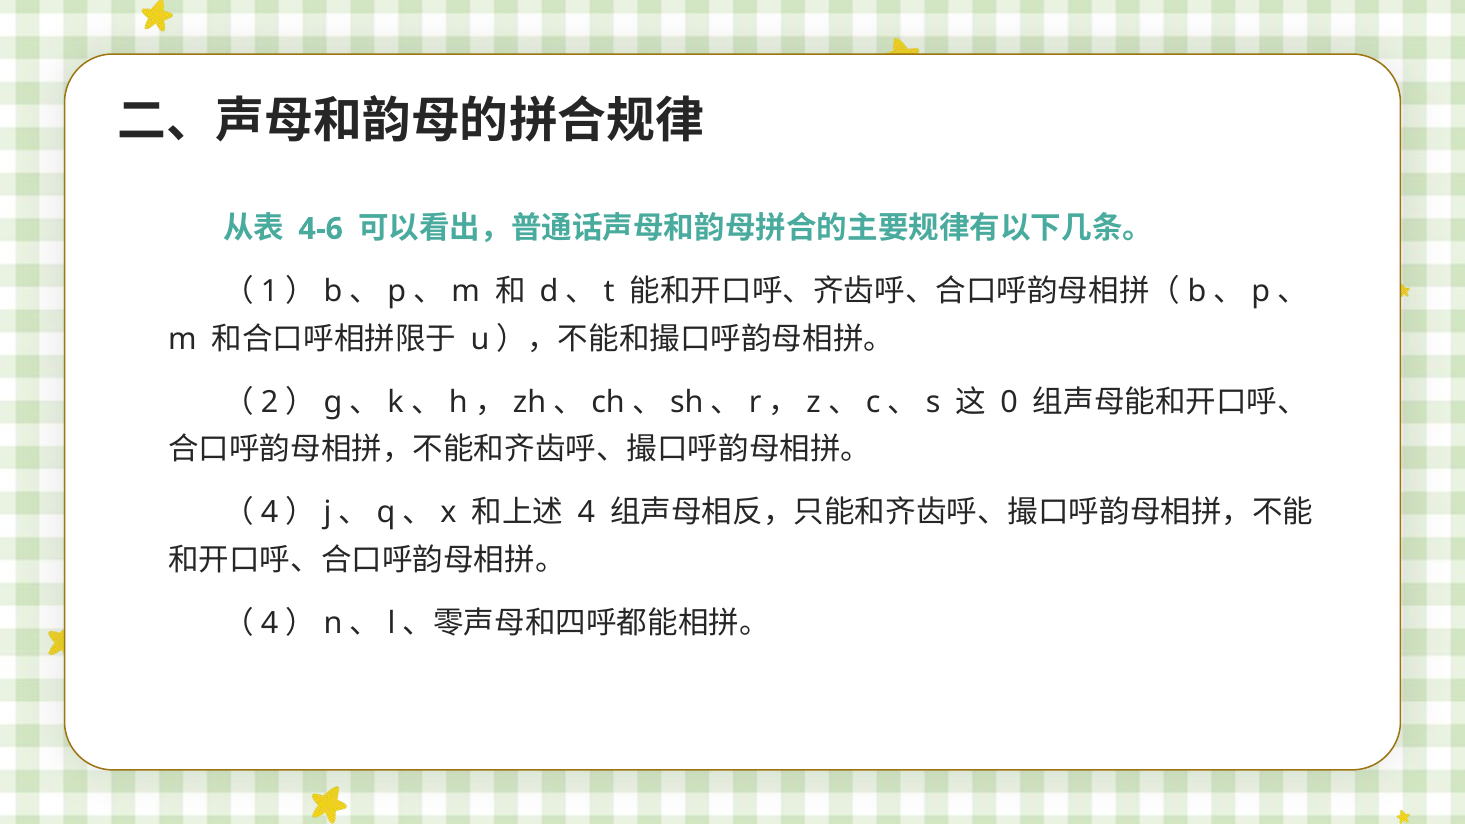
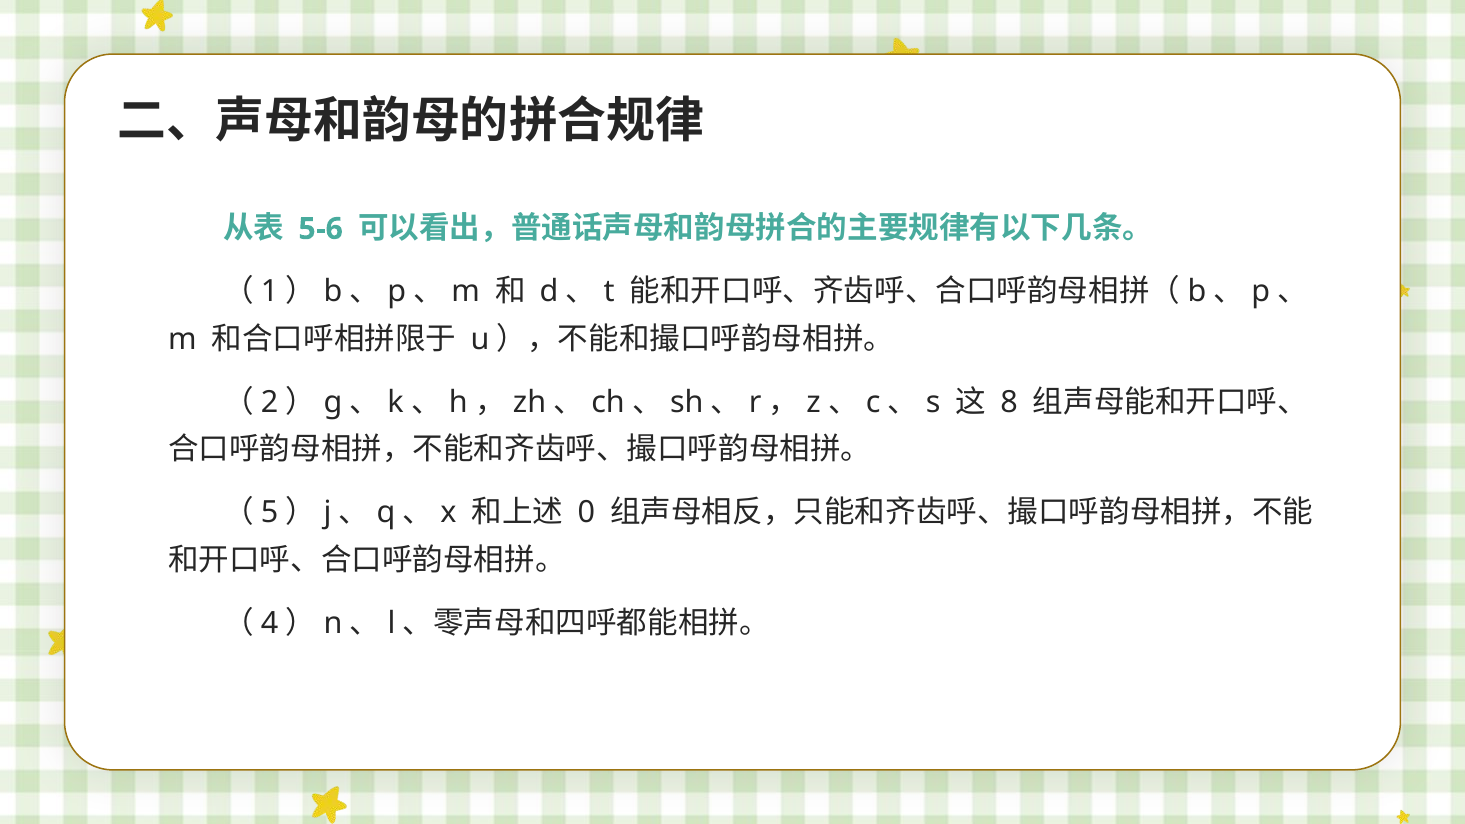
4-6: 4-6 -> 5-6 (321, 229)
0: 0 -> 8 (1009, 402)
4: 4 -> 5 (270, 513)
4: 4 -> 0 (586, 513)
